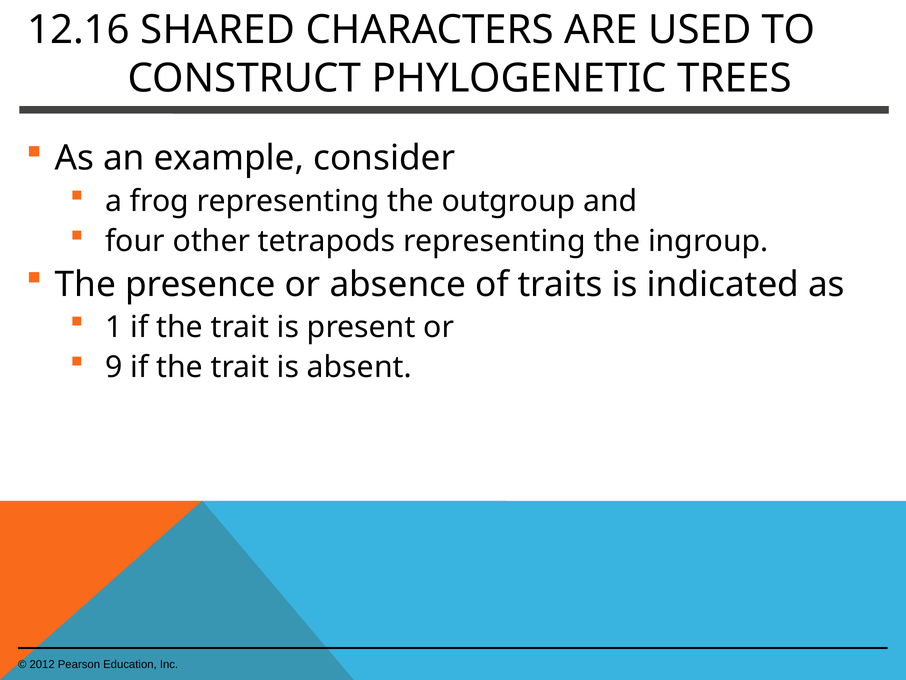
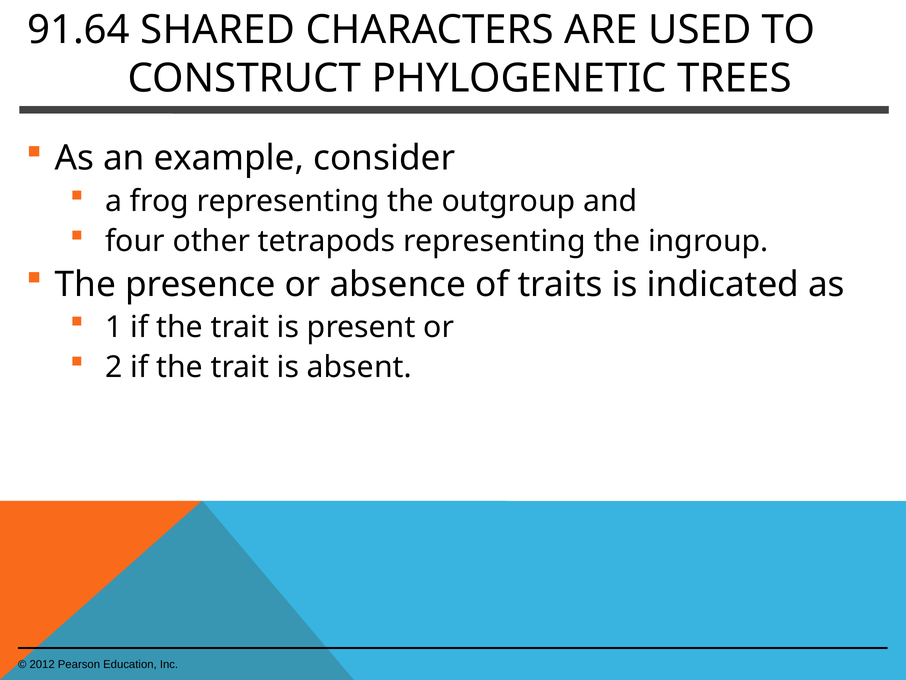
12.16: 12.16 -> 91.64 (79, 30)
9: 9 -> 2 (114, 367)
